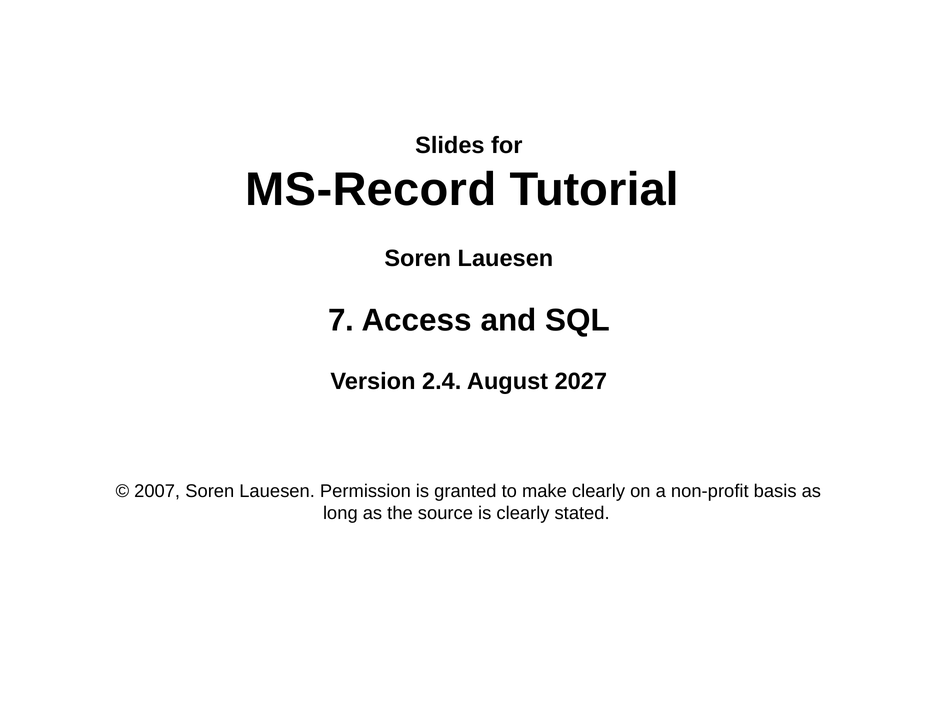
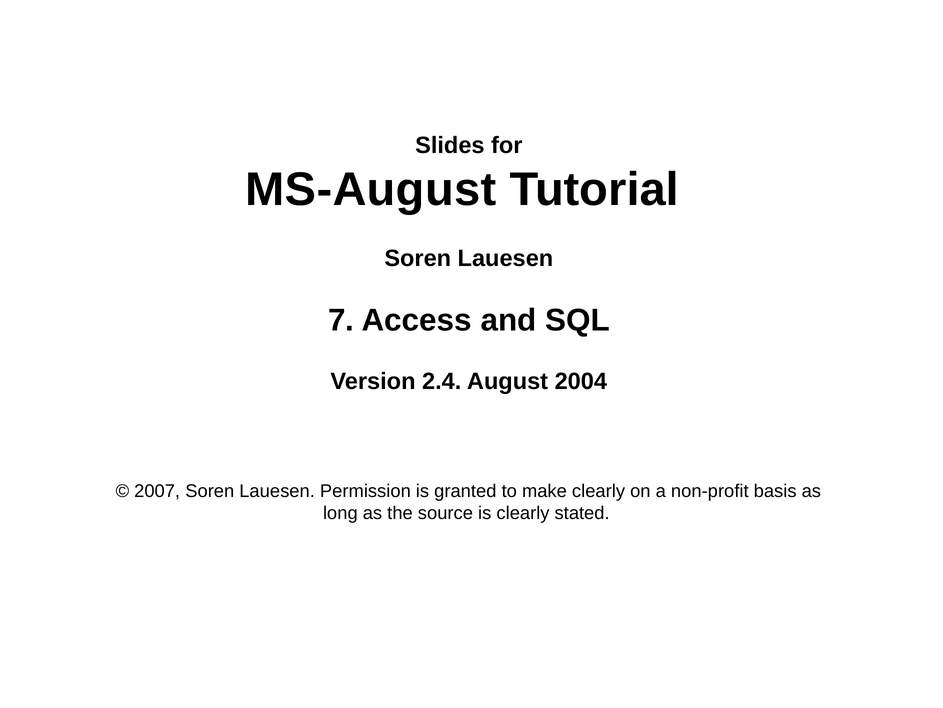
MS-Record: MS-Record -> MS-August (371, 189)
2027: 2027 -> 2004 (581, 381)
